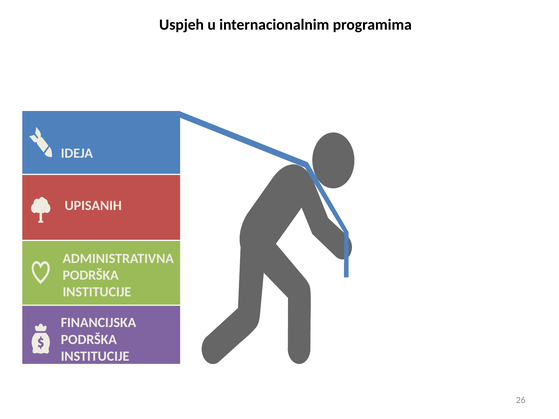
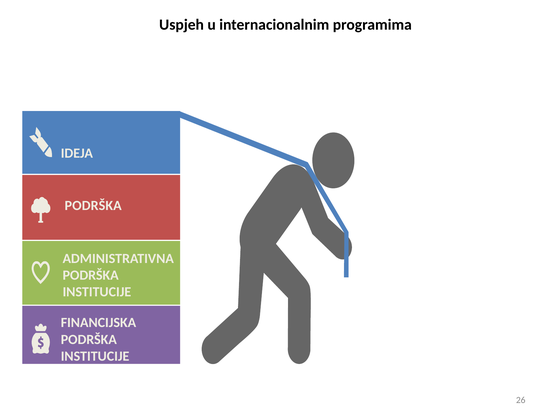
UPISANIH: UPISANIH -> PODRŠKA (93, 206)
